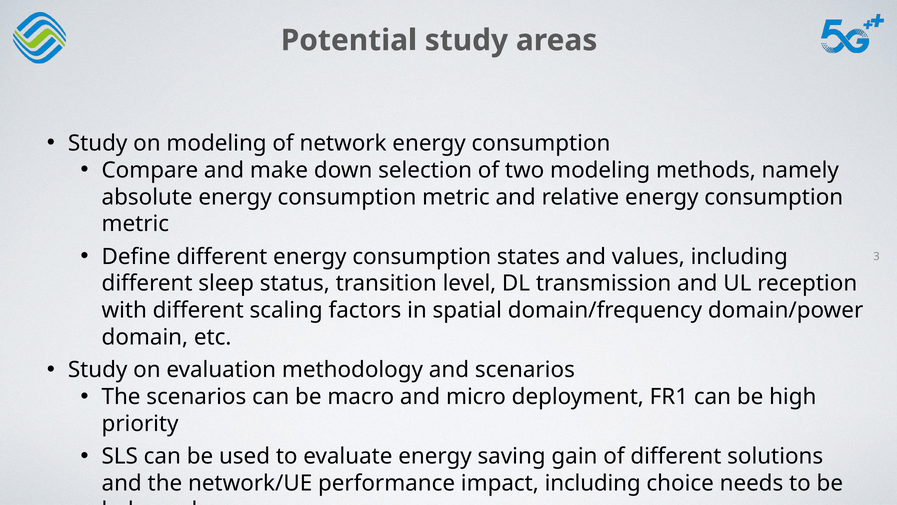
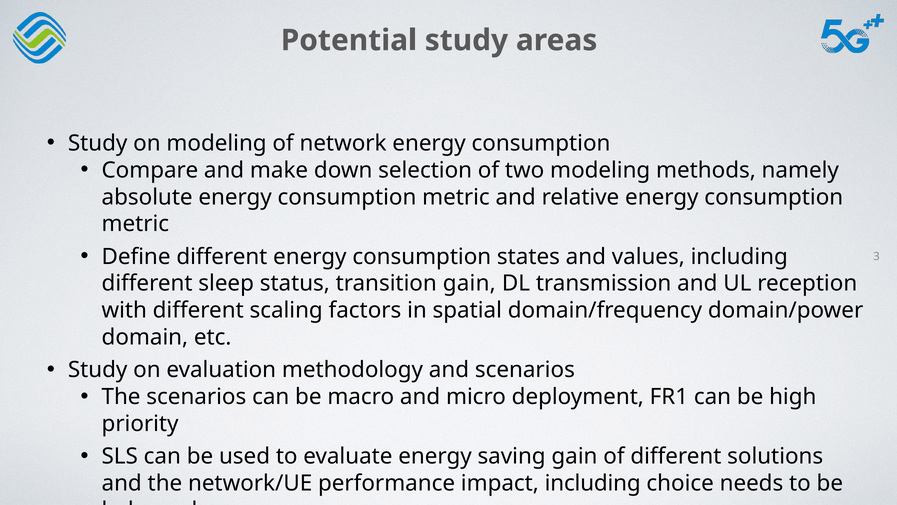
transition level: level -> gain (469, 283)
